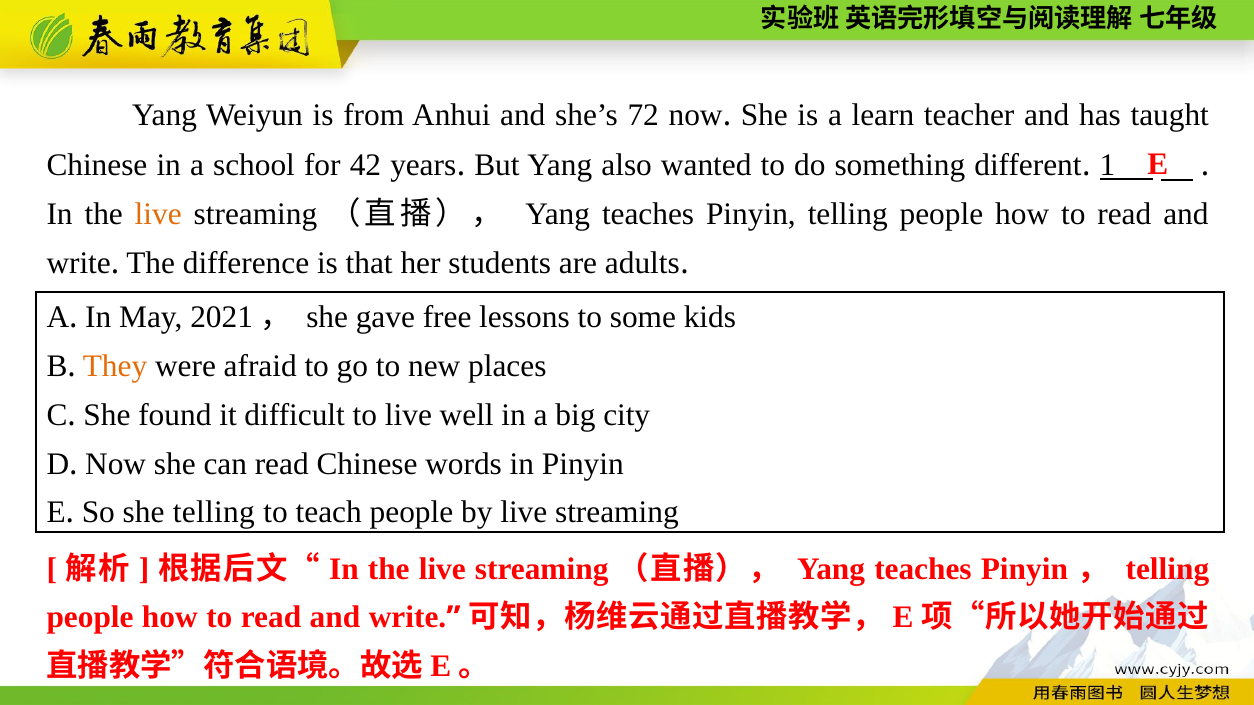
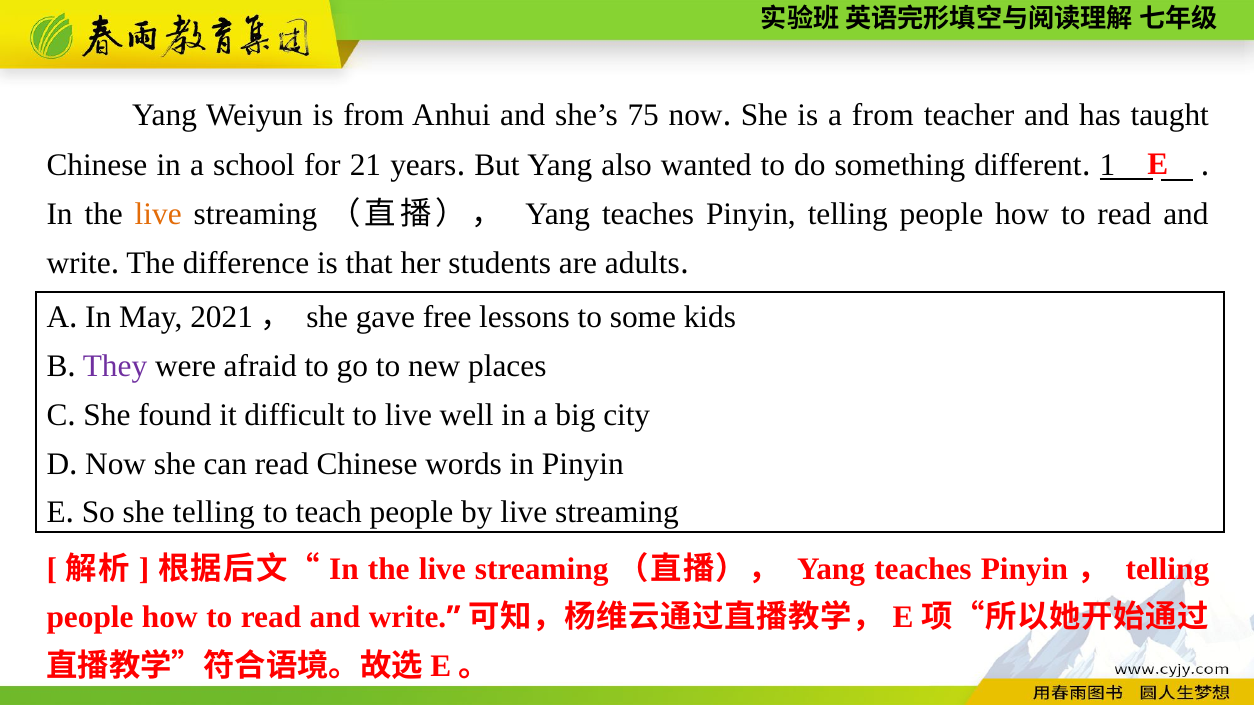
72: 72 -> 75 (643, 115)
a learn: learn -> from (883, 115)
42: 42 -> 21 (365, 165)
They colour: orange -> purple (115, 366)
